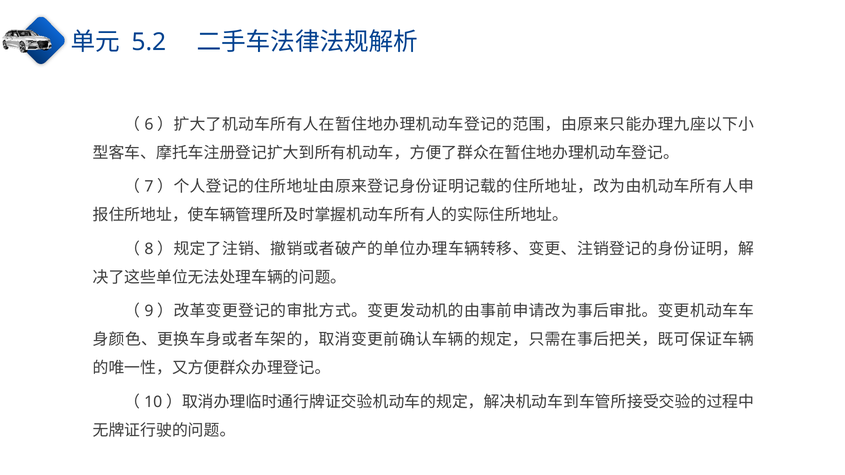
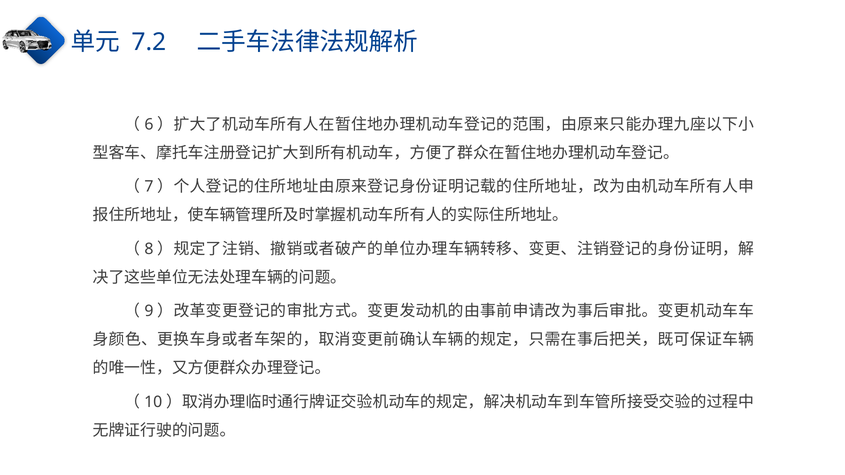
5.2: 5.2 -> 7.2 (149, 42)
